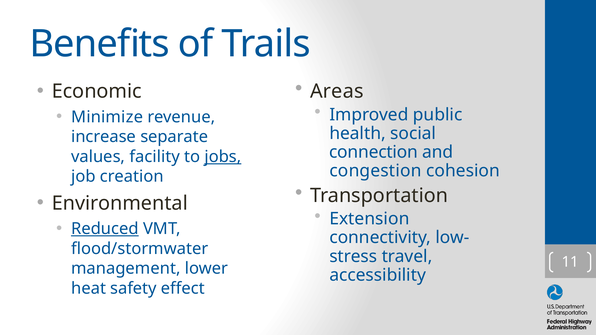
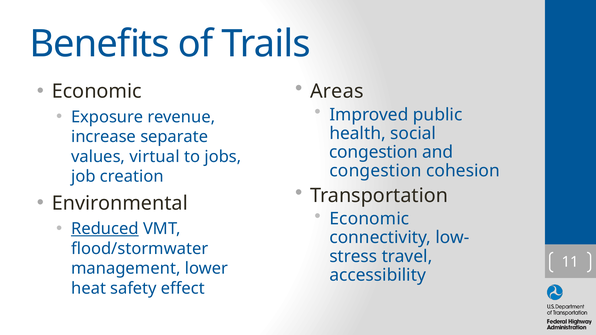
Minimize: Minimize -> Exposure (107, 117)
connection: connection -> congestion (374, 152)
facility: facility -> virtual (155, 157)
jobs underline: present -> none (223, 157)
Extension: Extension -> Economic (369, 219)
